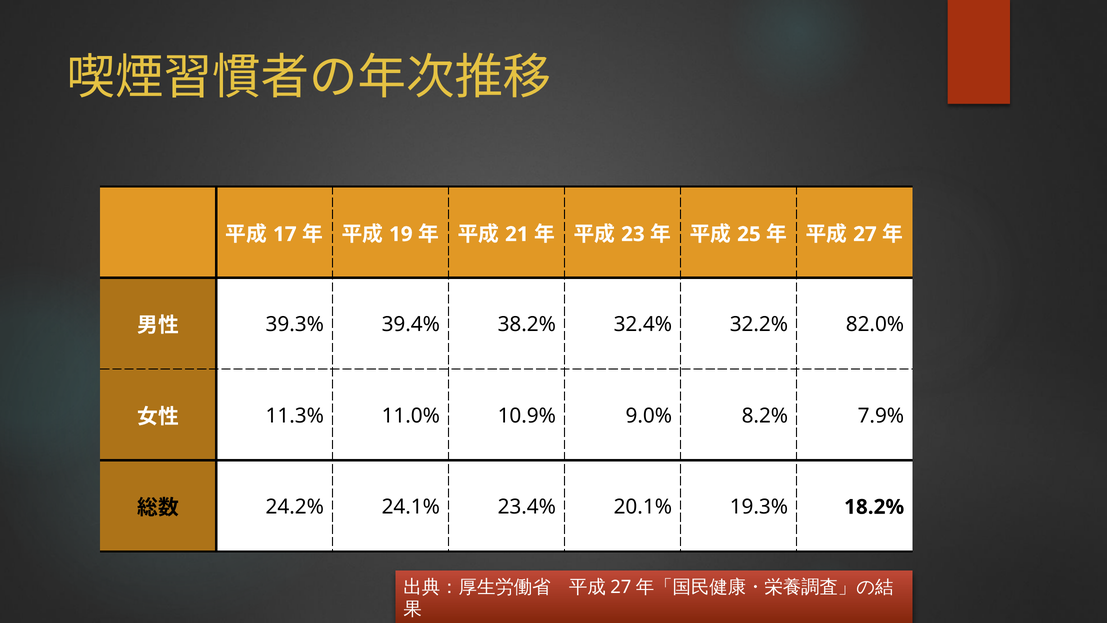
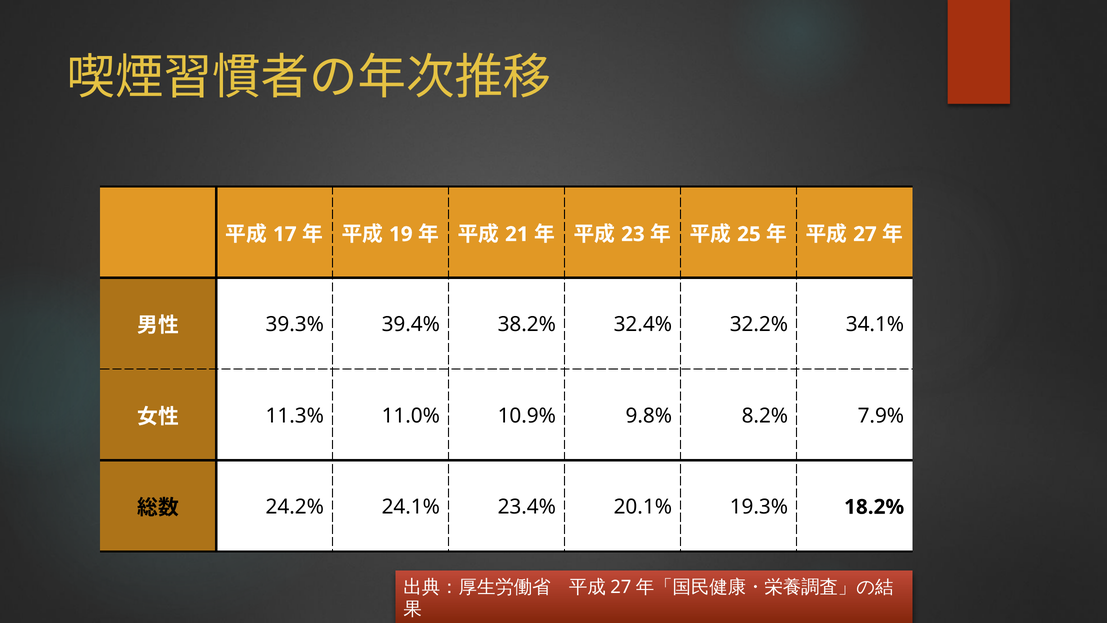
82.0%: 82.0% -> 34.1% (875, 324)
9.0%: 9.0% -> 9.8% (649, 416)
